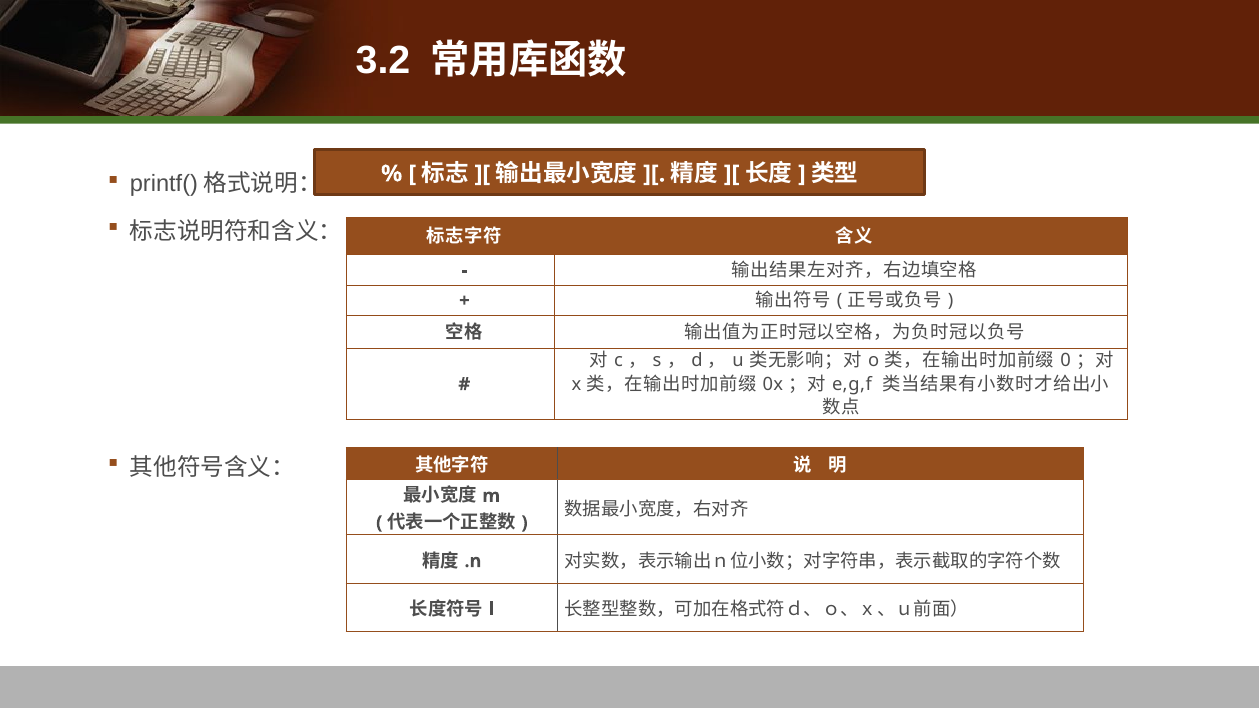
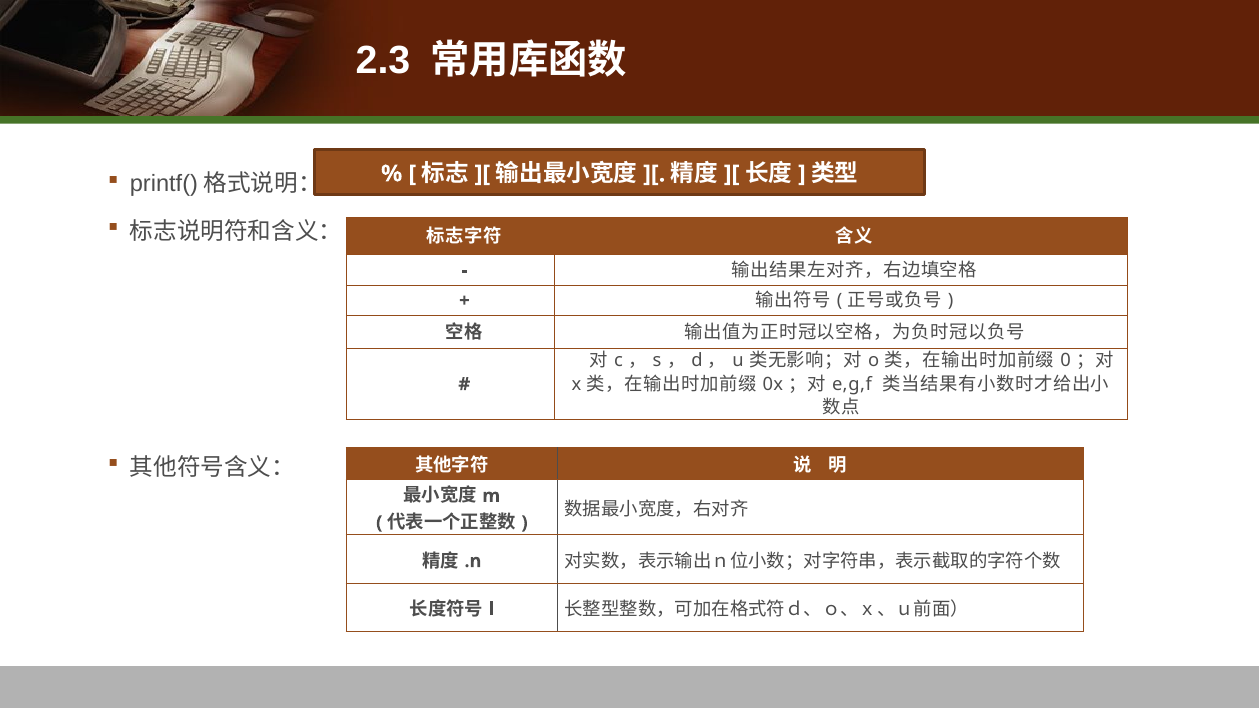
3.2: 3.2 -> 2.3 (383, 60)
